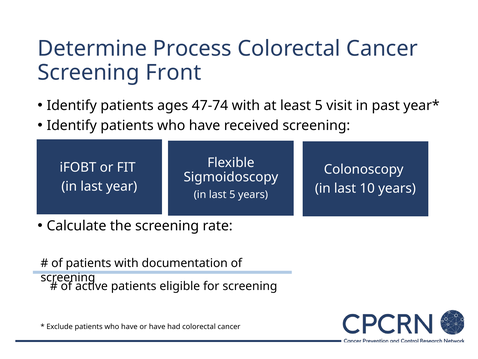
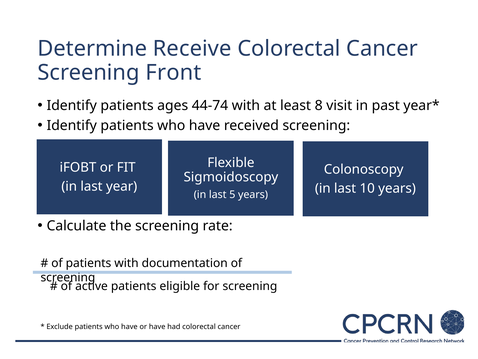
Process: Process -> Receive (192, 49)
47-74: 47-74 -> 44-74 (210, 105)
least 5: 5 -> 8 (319, 105)
